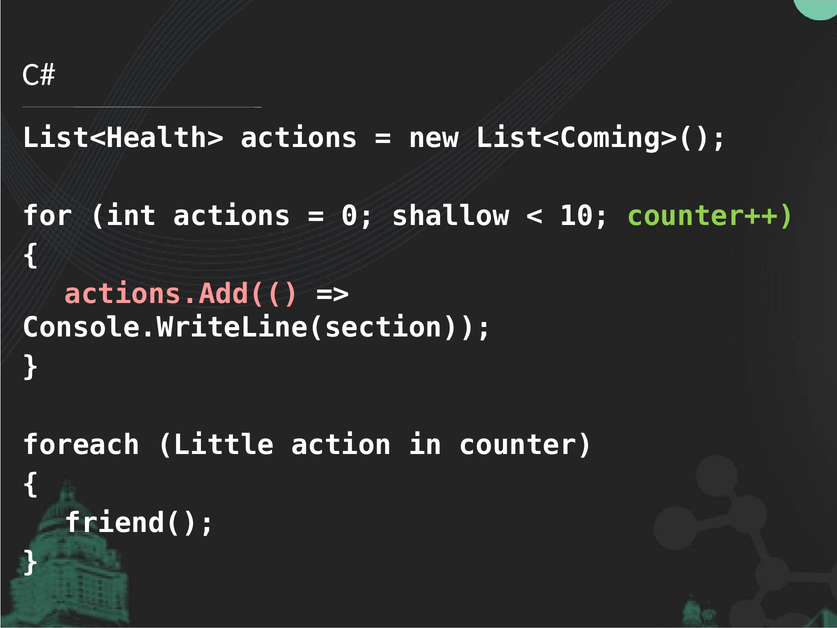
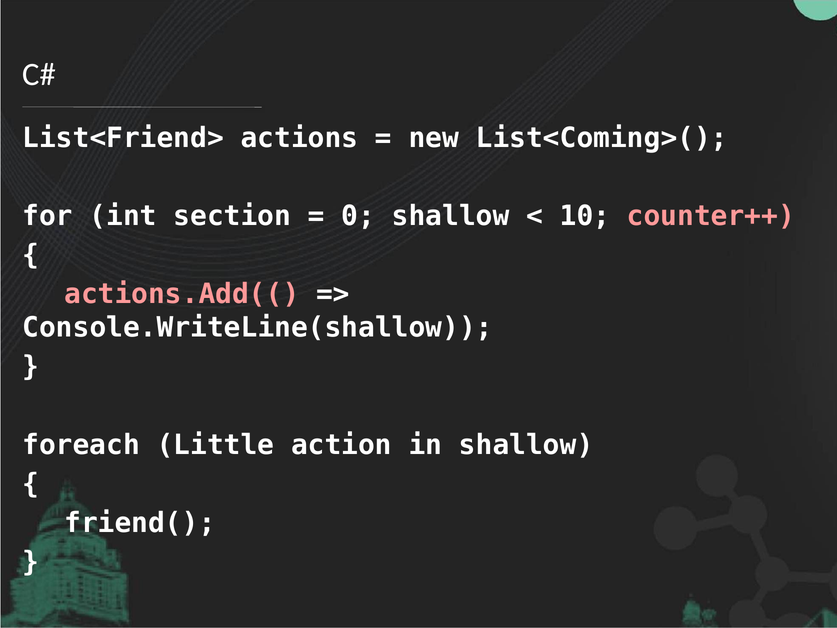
List<Health>: List<Health> -> List<Friend> (123, 138)
int actions: actions -> section (232, 216)
counter++ colour: light green -> pink (711, 216)
Console.WriteLine(section: Console.WriteLine(section -> Console.WriteLine(shallow (258, 328)
in counter: counter -> shallow (526, 445)
